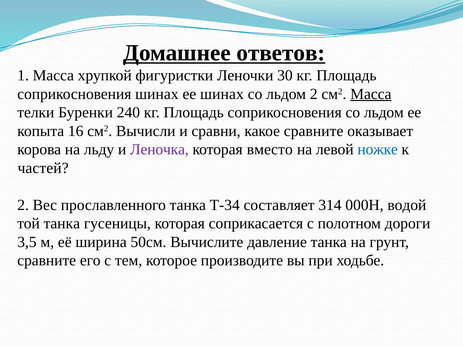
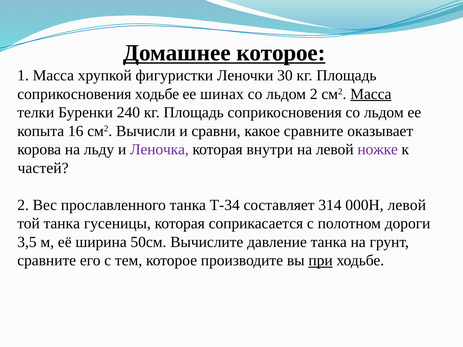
Домашнее ответов: ответов -> которое (281, 53)
соприкосновения шинах: шинах -> ходьбе (157, 94)
вместо: вместо -> внутри (270, 150)
ножке colour: blue -> purple (378, 150)
000Н водой: водой -> левой (407, 205)
при underline: none -> present (321, 261)
